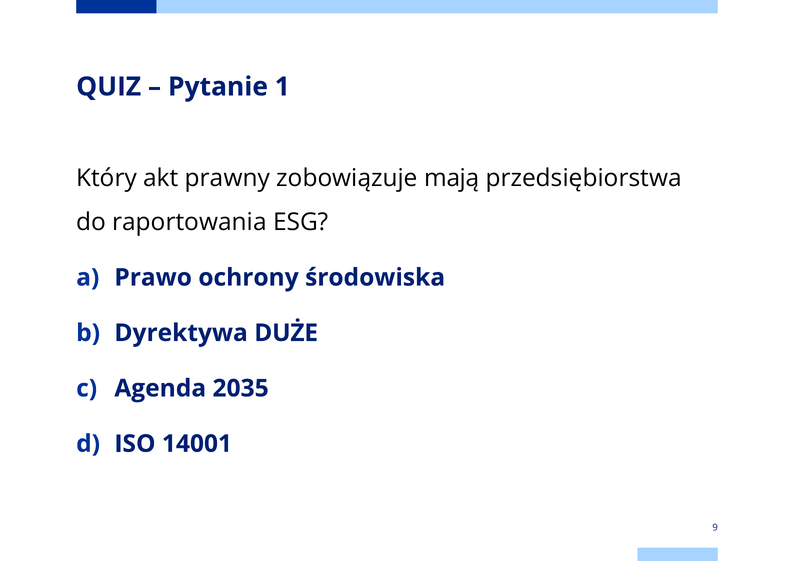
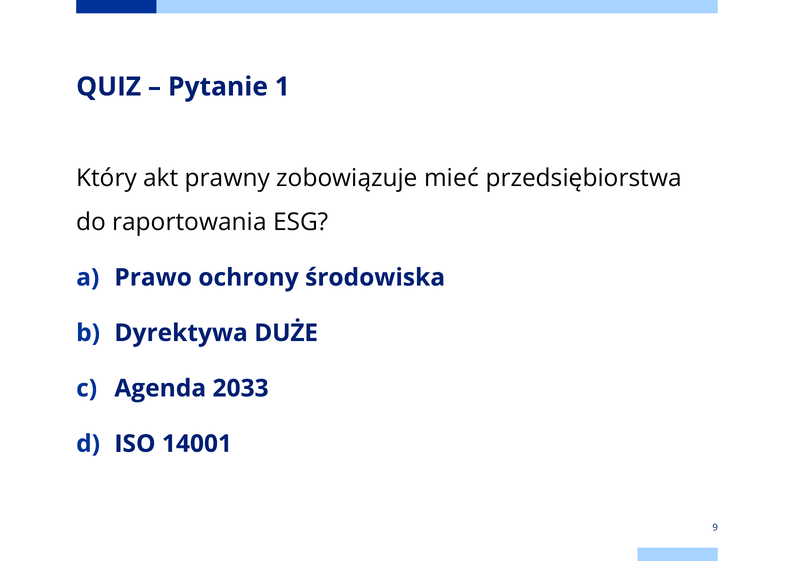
mają: mają -> mieć (452, 178)
2035: 2035 -> 2033 (241, 389)
